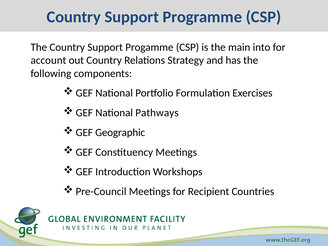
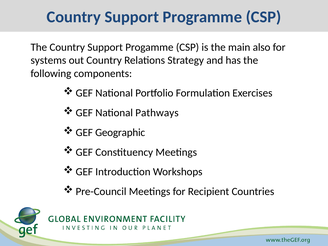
into: into -> also (262, 47)
account: account -> systems (48, 60)
